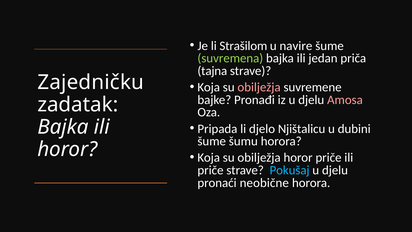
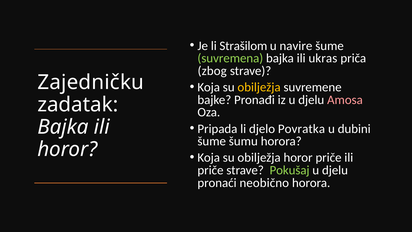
jedan: jedan -> ukras (323, 58)
tajna: tajna -> zbog (212, 71)
obilježja colour: pink -> yellow (259, 87)
Njištalicu: Njištalicu -> Povratka (302, 129)
Pokušaj colour: light blue -> light green (290, 170)
neobične: neobične -> neobično (264, 183)
